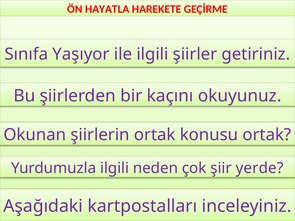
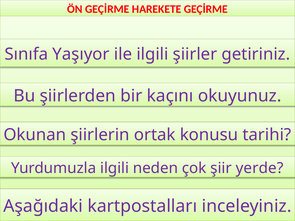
ÖN HAYATLA: HAYATLA -> GEÇİRME (107, 9)
konusu ortak: ortak -> tarihi (267, 135)
